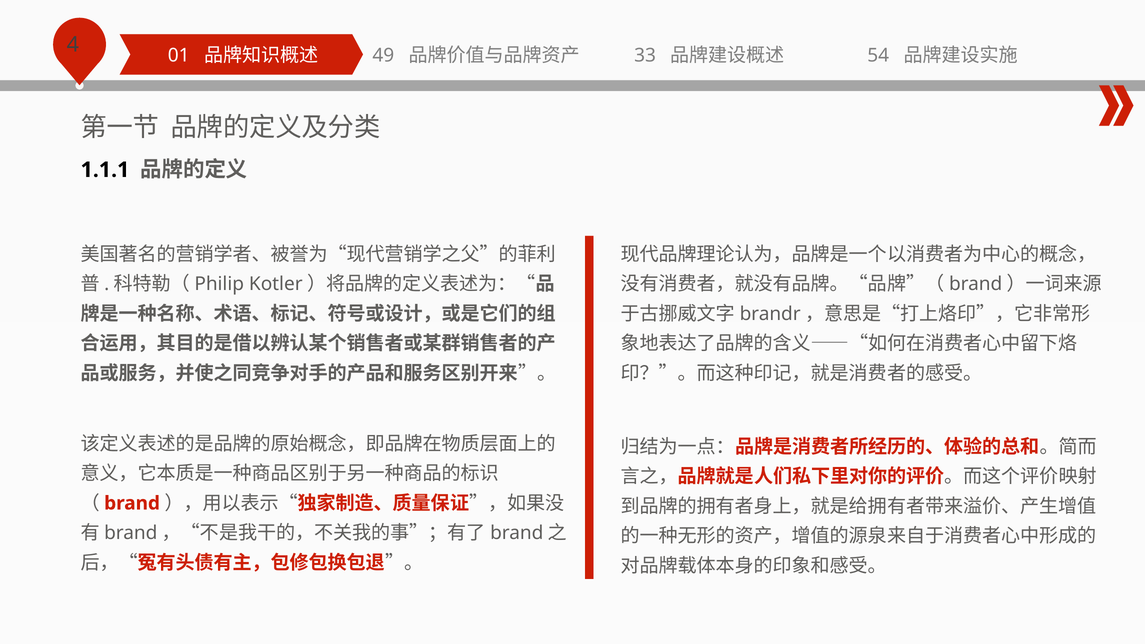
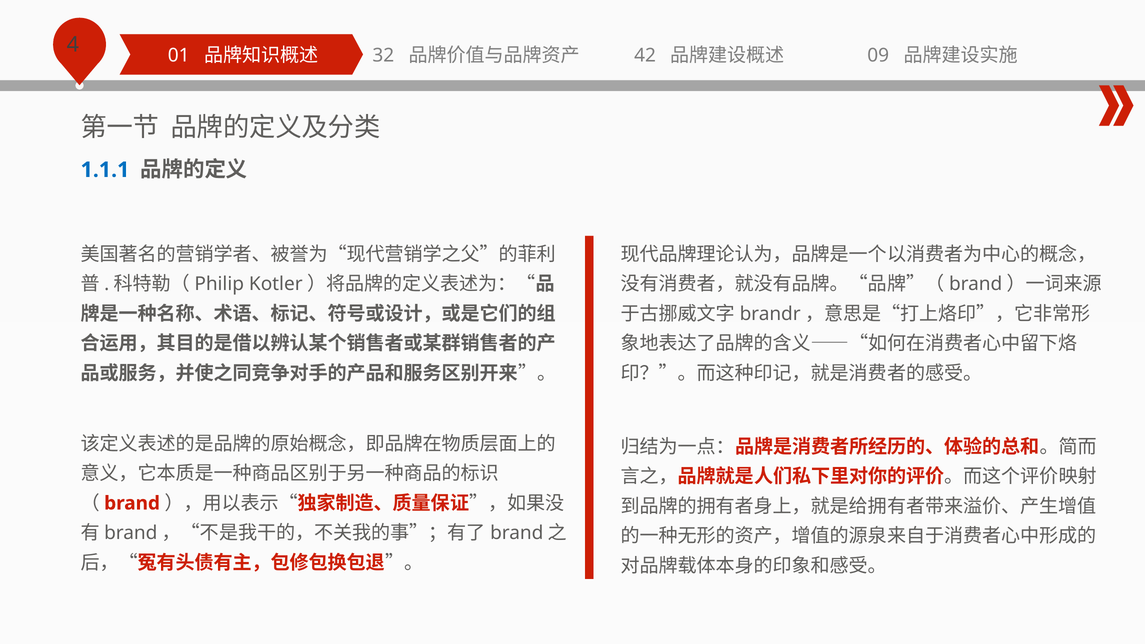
54: 54 -> 09 (878, 56)
49: 49 -> 32 (383, 56)
33: 33 -> 42 (645, 56)
1.1.1 colour: black -> blue (105, 170)
